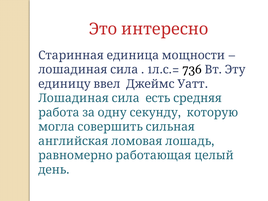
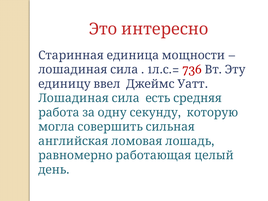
736 colour: black -> red (192, 70)
